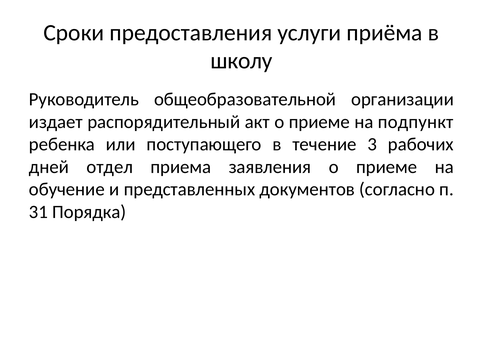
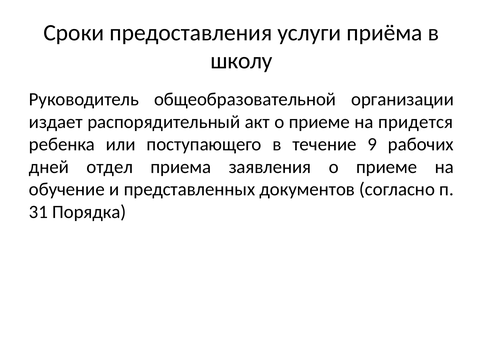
подпункт: подпункт -> придется (416, 122)
3: 3 -> 9 (372, 144)
